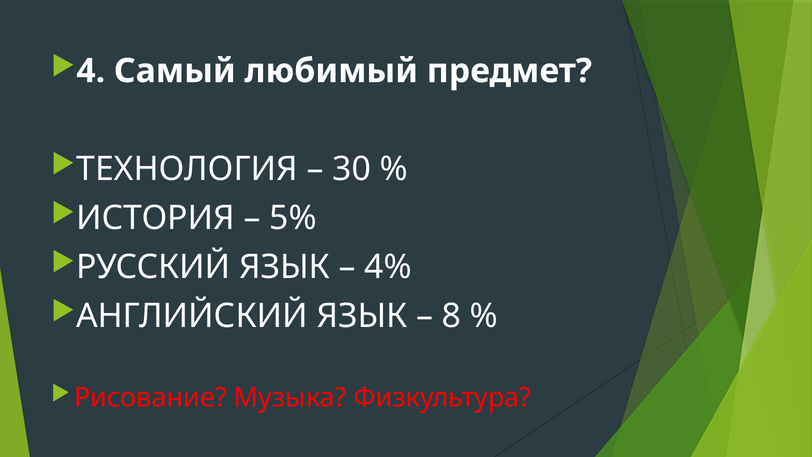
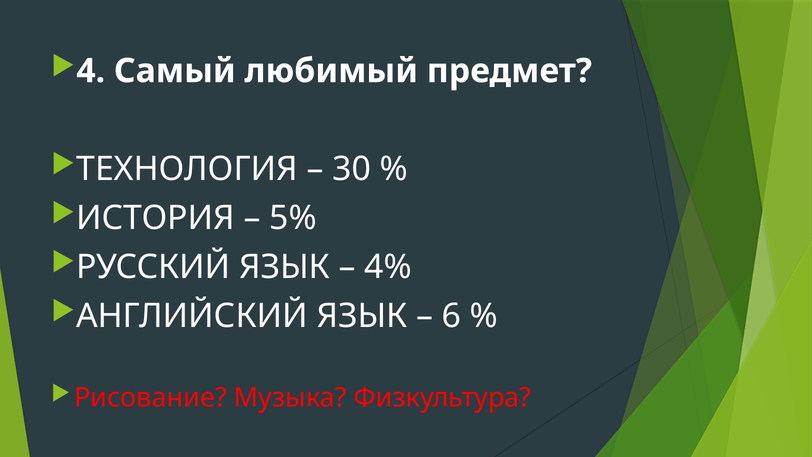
8: 8 -> 6 (452, 316)
